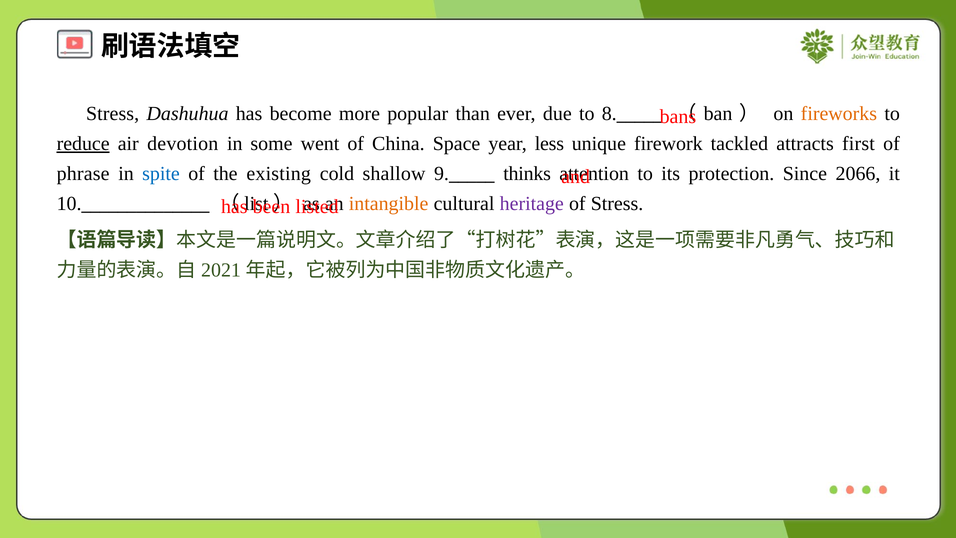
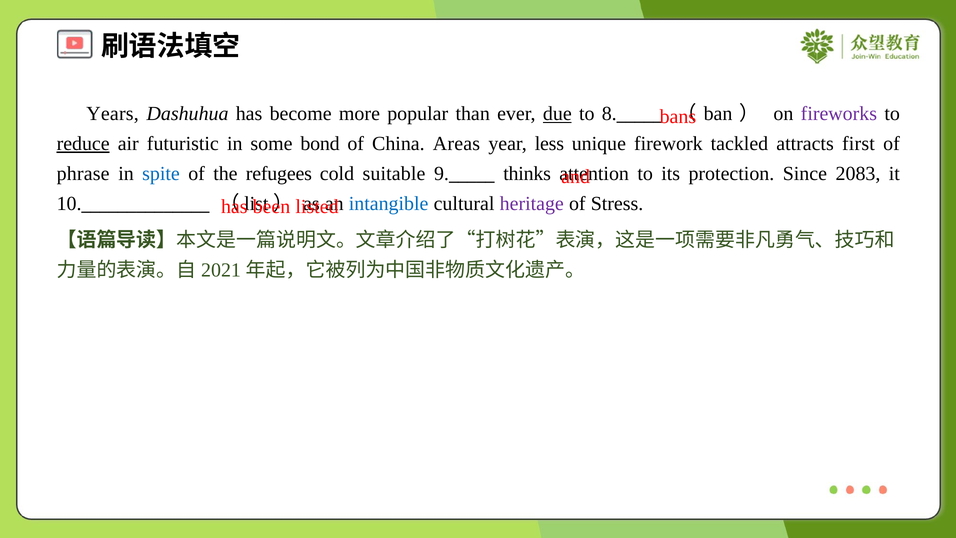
Stress: Stress -> Years (113, 114)
due underline: none -> present (557, 114)
fireworks colour: orange -> purple (839, 114)
devotion: devotion -> futuristic (183, 144)
went: went -> bond (320, 144)
Space: Space -> Areas (456, 144)
existing: existing -> refugees (279, 173)
shallow: shallow -> suitable (394, 173)
2066: 2066 -> 2083 (858, 173)
intangible colour: orange -> blue (389, 203)
